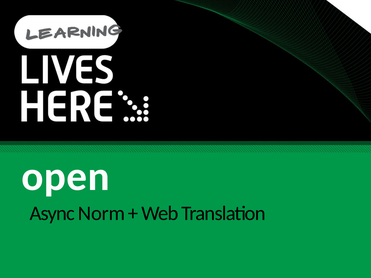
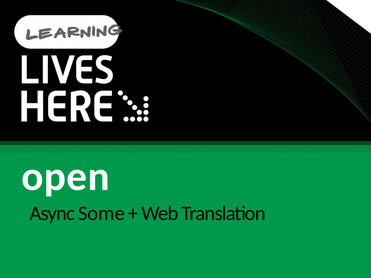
Norm: Norm -> Some (101, 214)
